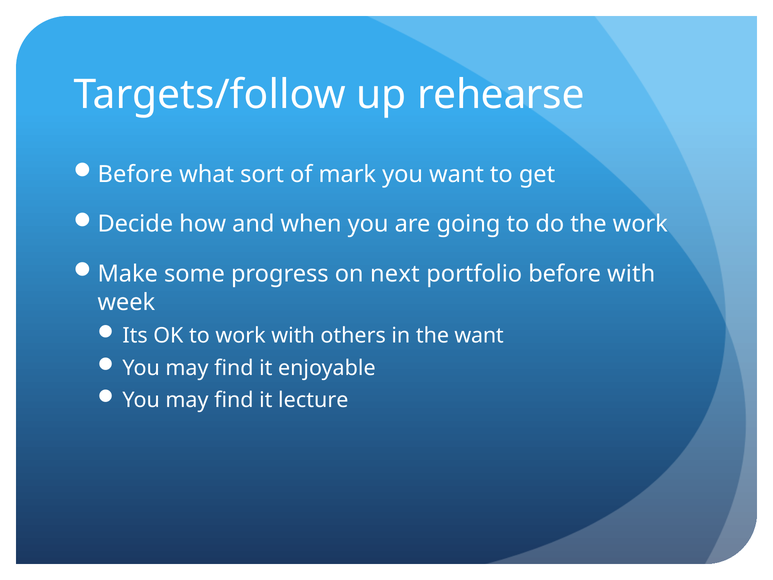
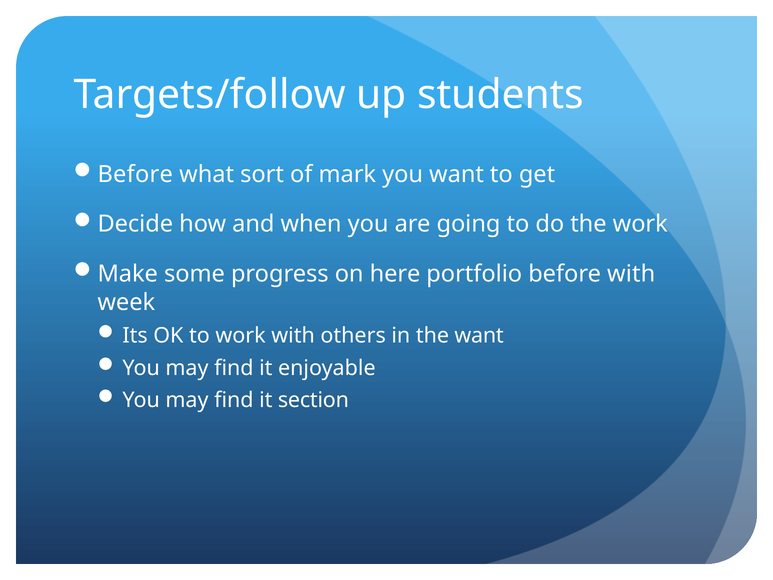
rehearse: rehearse -> students (501, 95)
next: next -> here (395, 274)
lecture: lecture -> section (313, 400)
